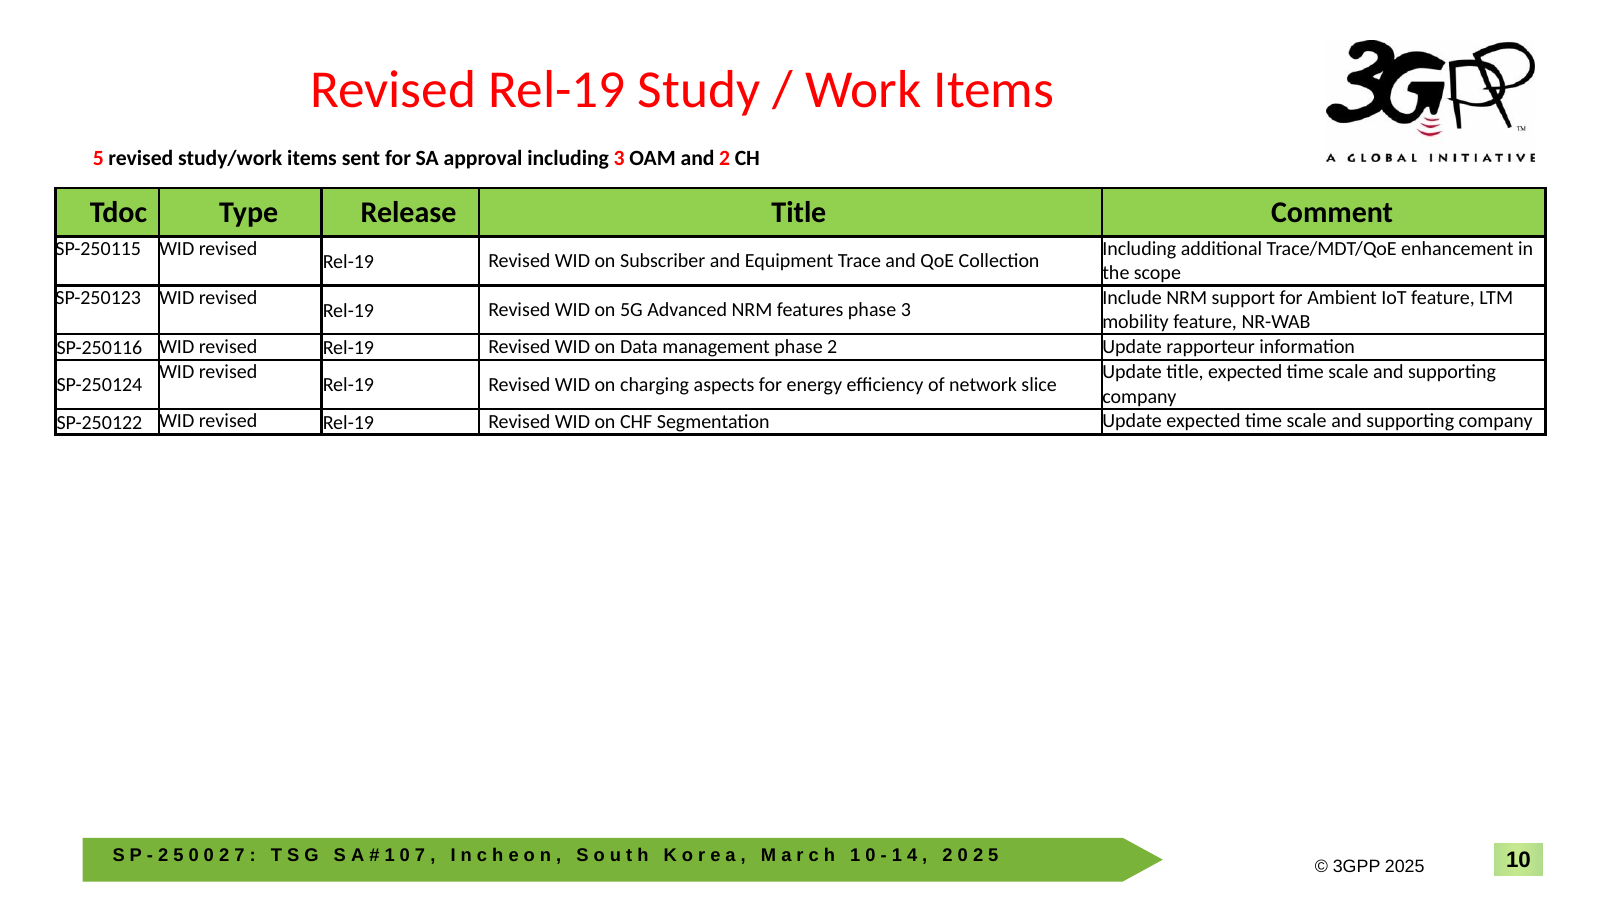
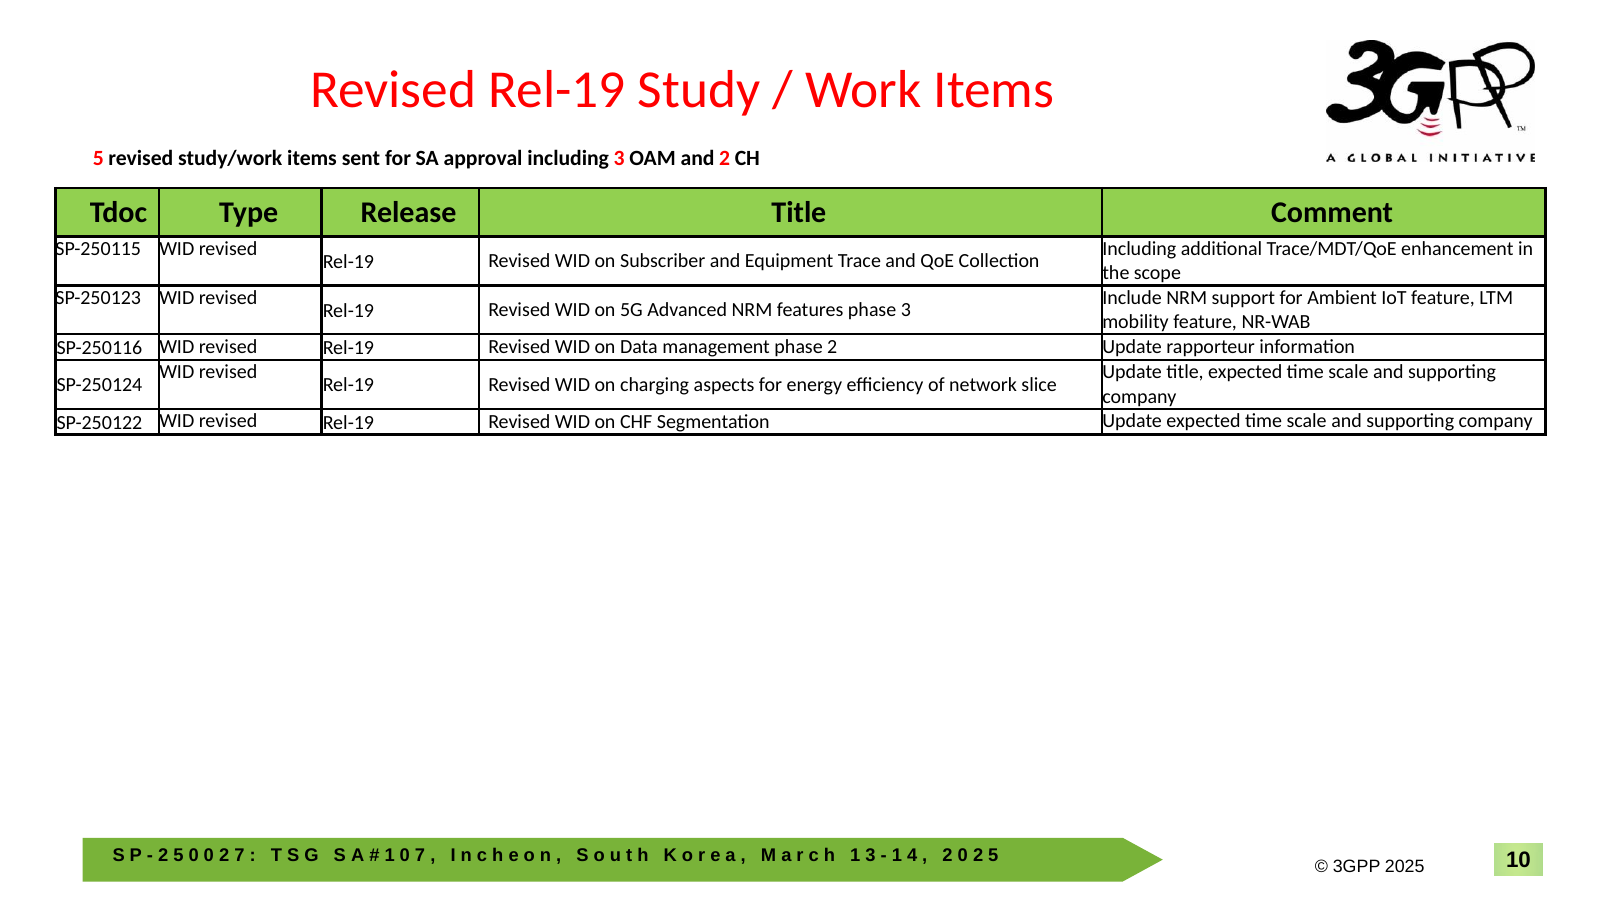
0: 0 -> 3 (871, 855)
